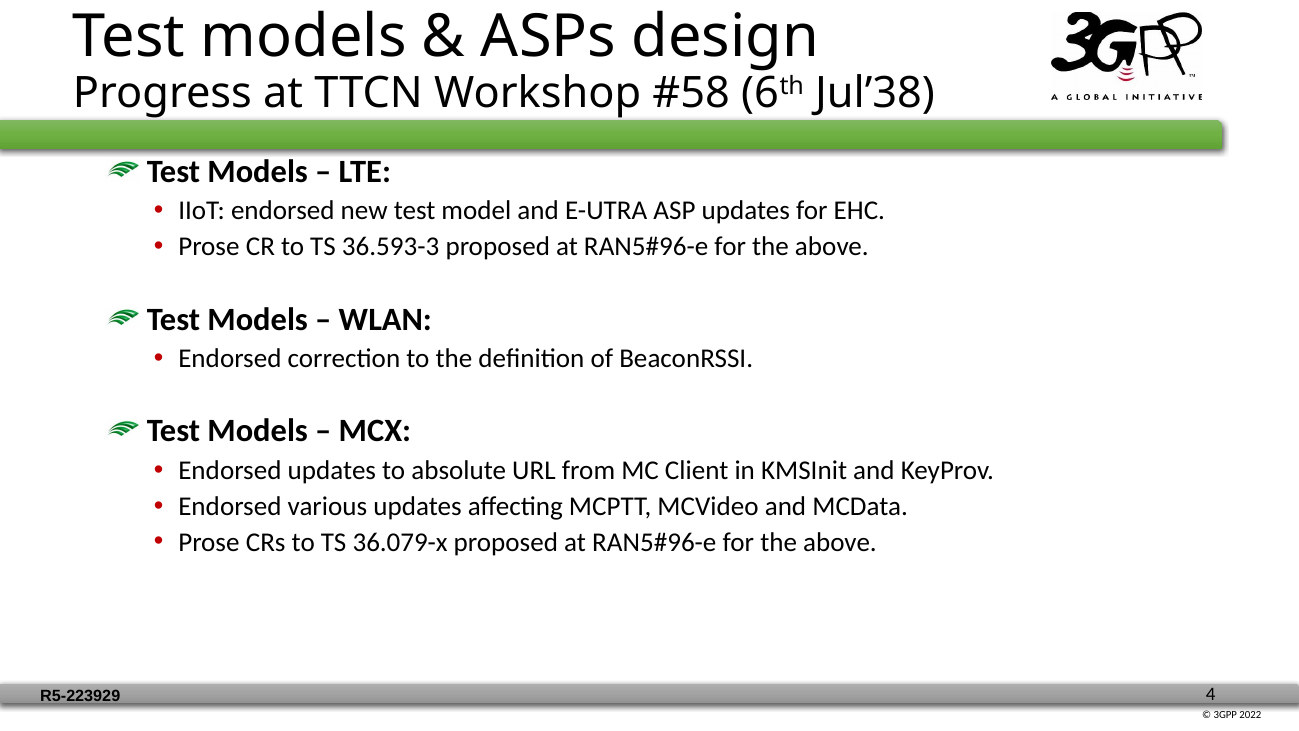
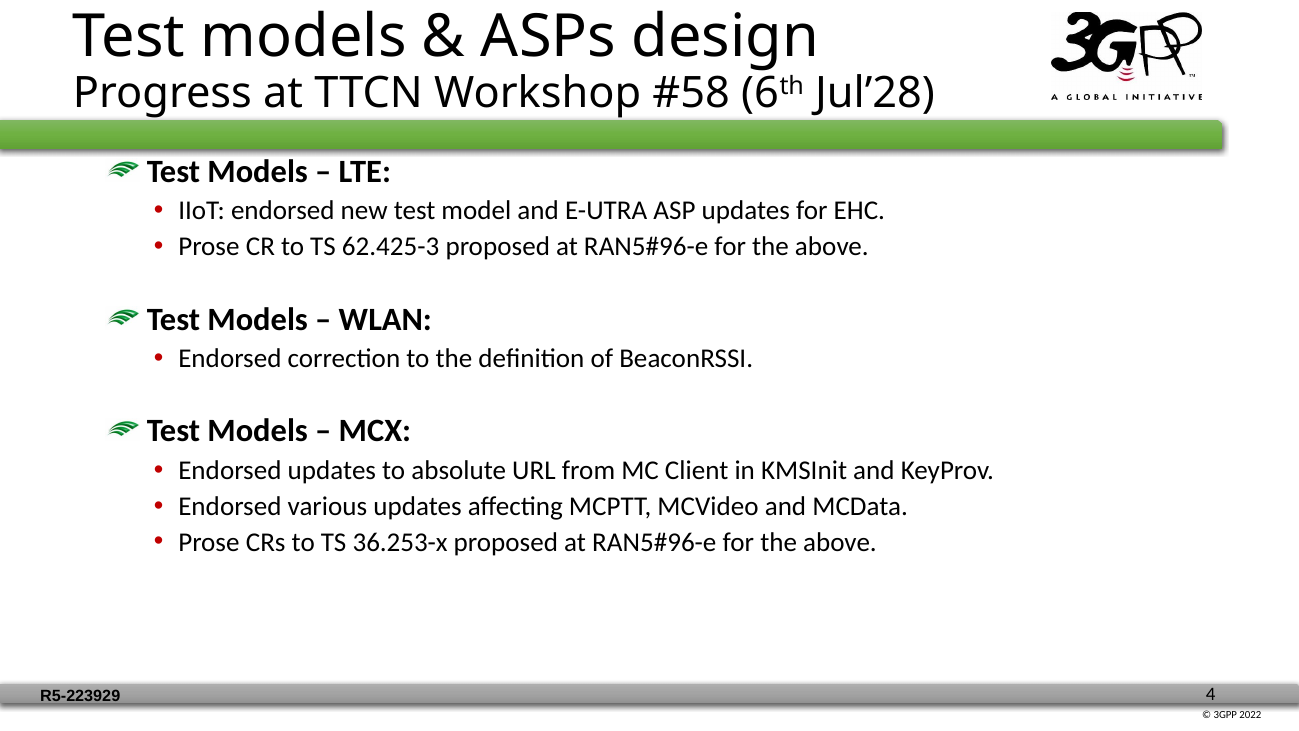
Jul’38: Jul’38 -> Jul’28 (875, 93)
36.593-3: 36.593-3 -> 62.425-3 (391, 246)
36.079-x: 36.079-x -> 36.253-x (400, 542)
